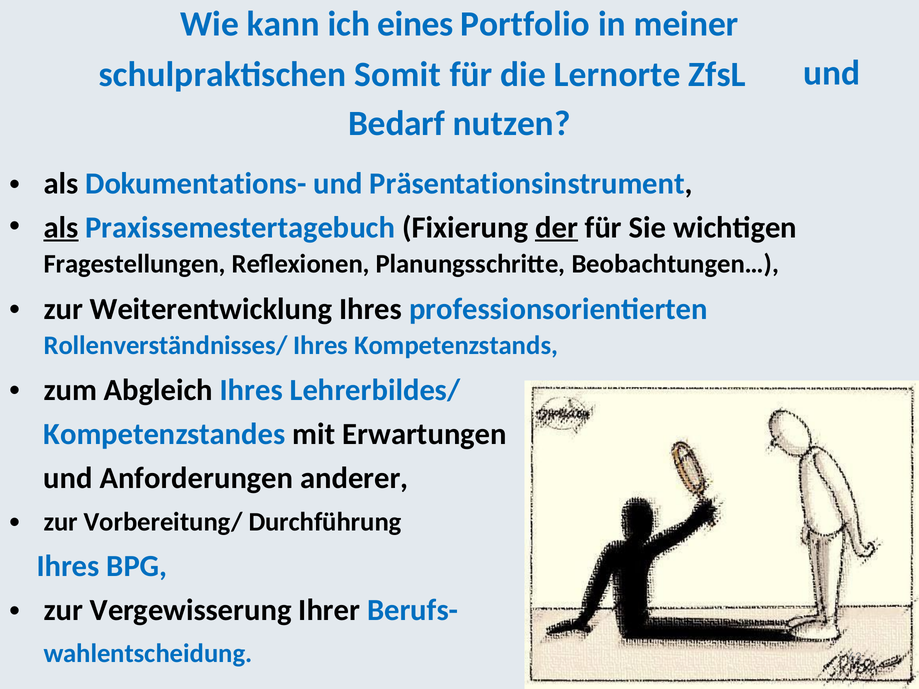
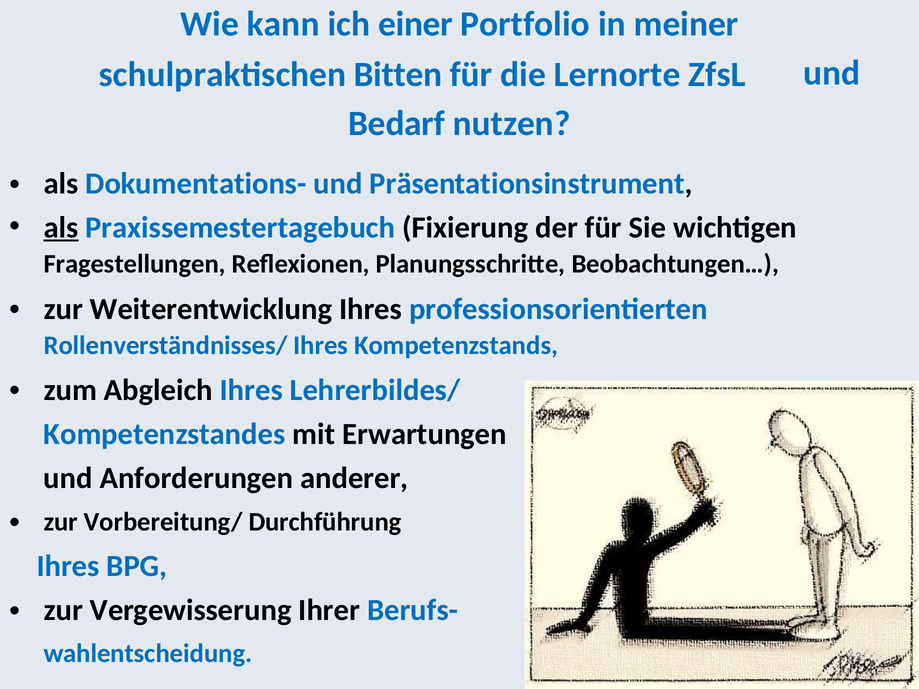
eines: eines -> einer (415, 24)
Somit: Somit -> Bitten (398, 75)
der underline: present -> none (557, 228)
